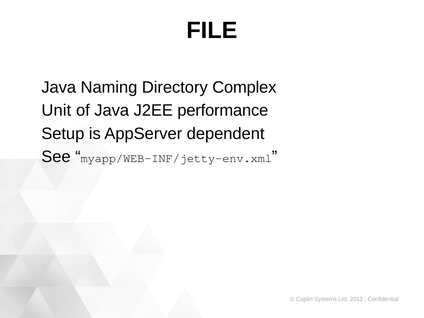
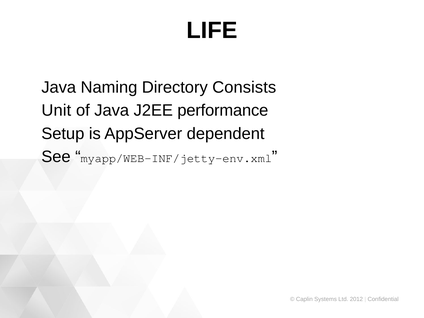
FILE: FILE -> LIFE (212, 30)
Complex: Complex -> Consists (244, 87)
